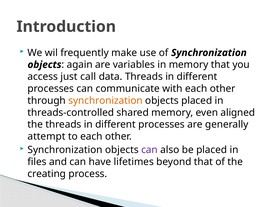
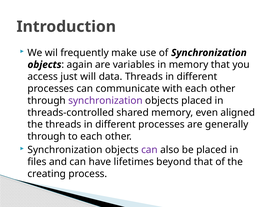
call: call -> will (88, 77)
synchronization colour: orange -> purple (105, 101)
attempt: attempt -> through (47, 136)
